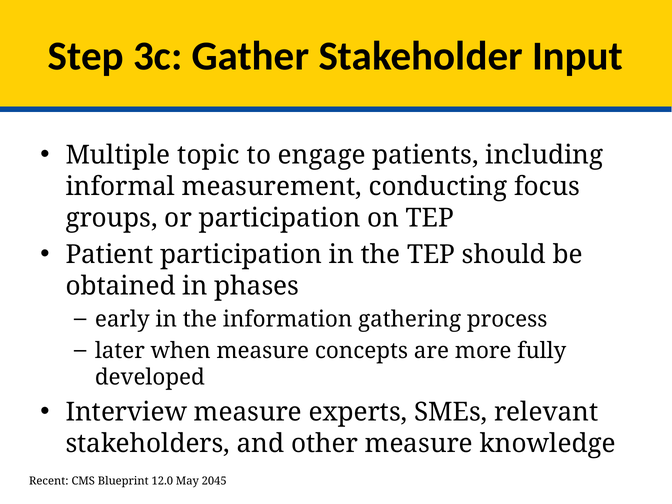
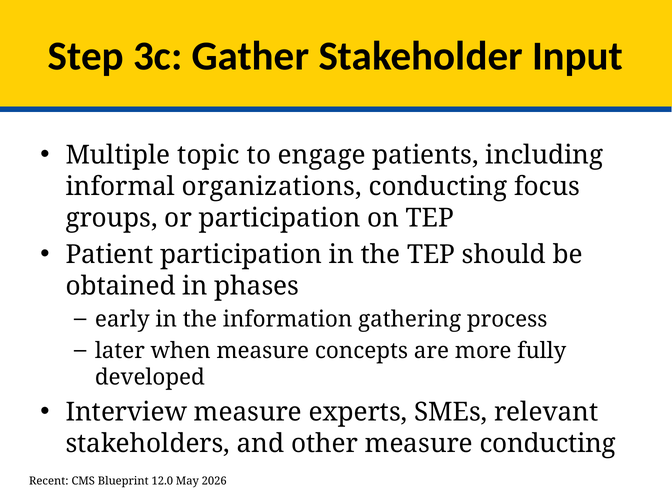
measurement: measurement -> organizations (272, 187)
measure knowledge: knowledge -> conducting (548, 444)
2045: 2045 -> 2026 (214, 481)
